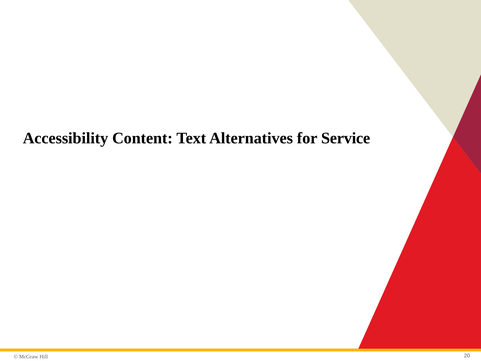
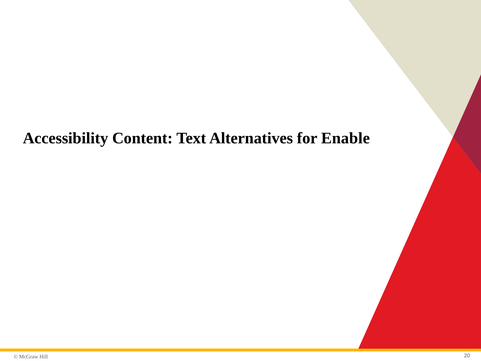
Service: Service -> Enable (346, 138)
